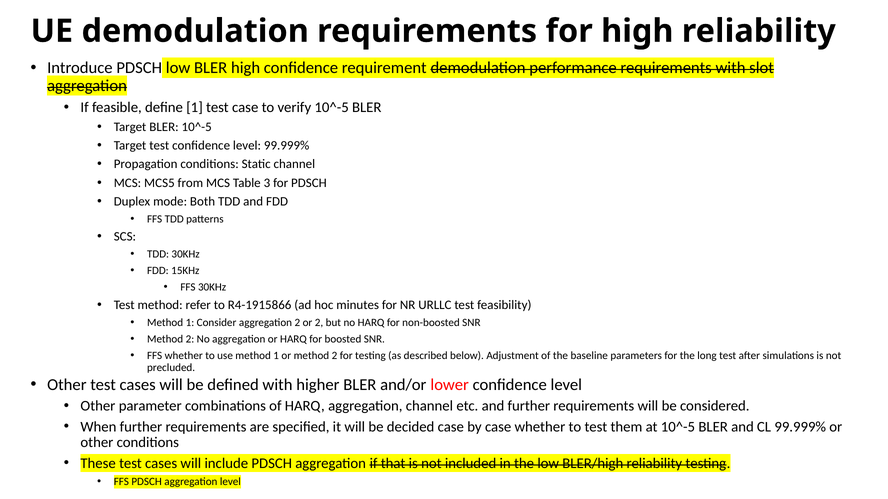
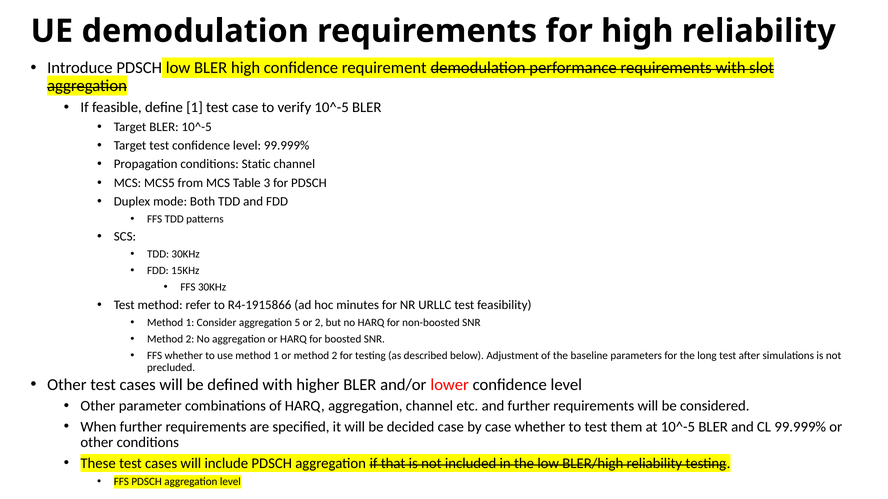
aggregation 2: 2 -> 5 (297, 323)
